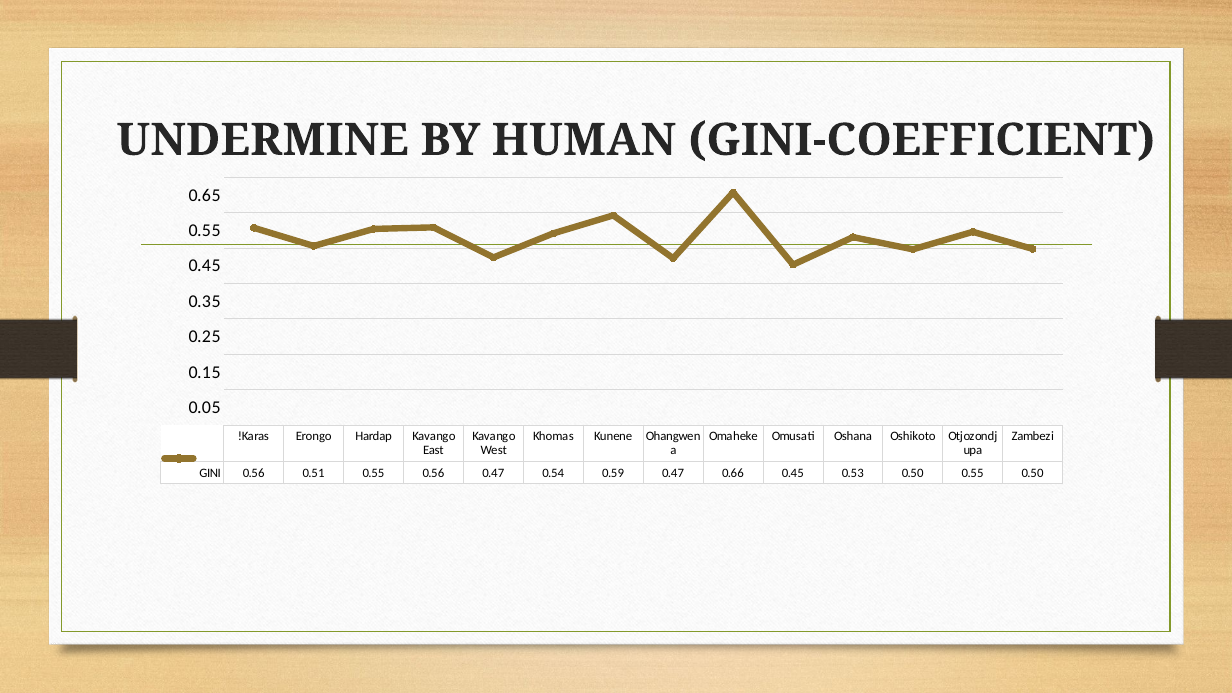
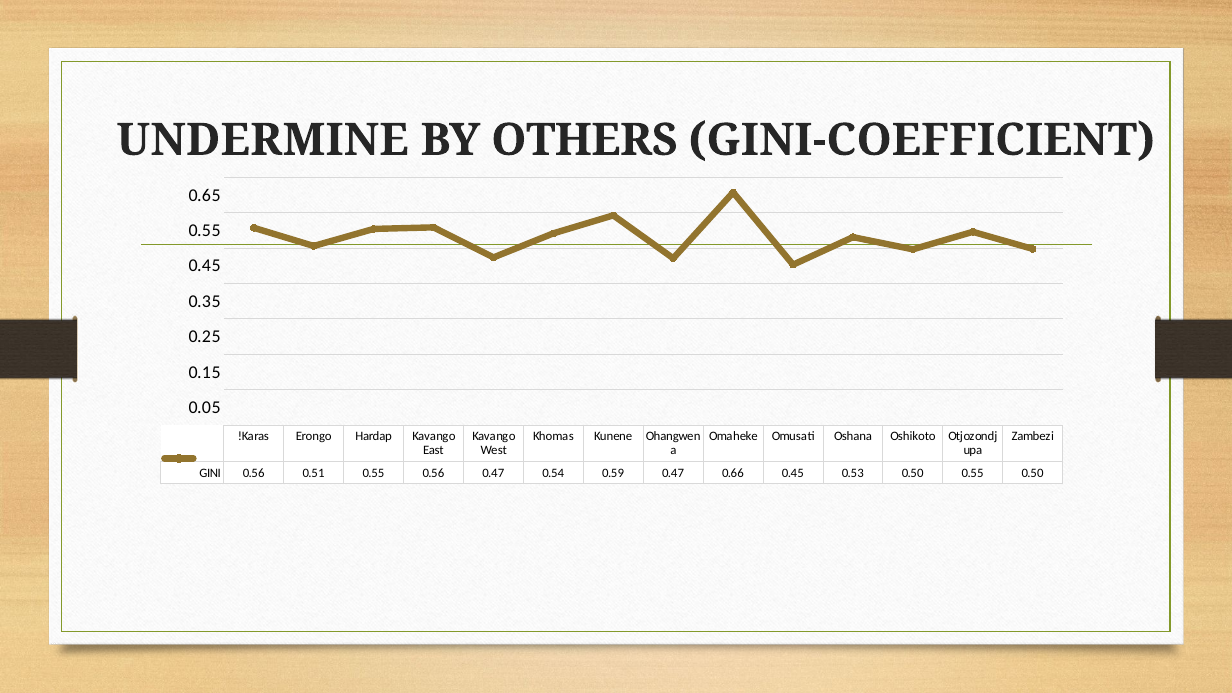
HUMAN: HUMAN -> OTHERS (584, 140)
